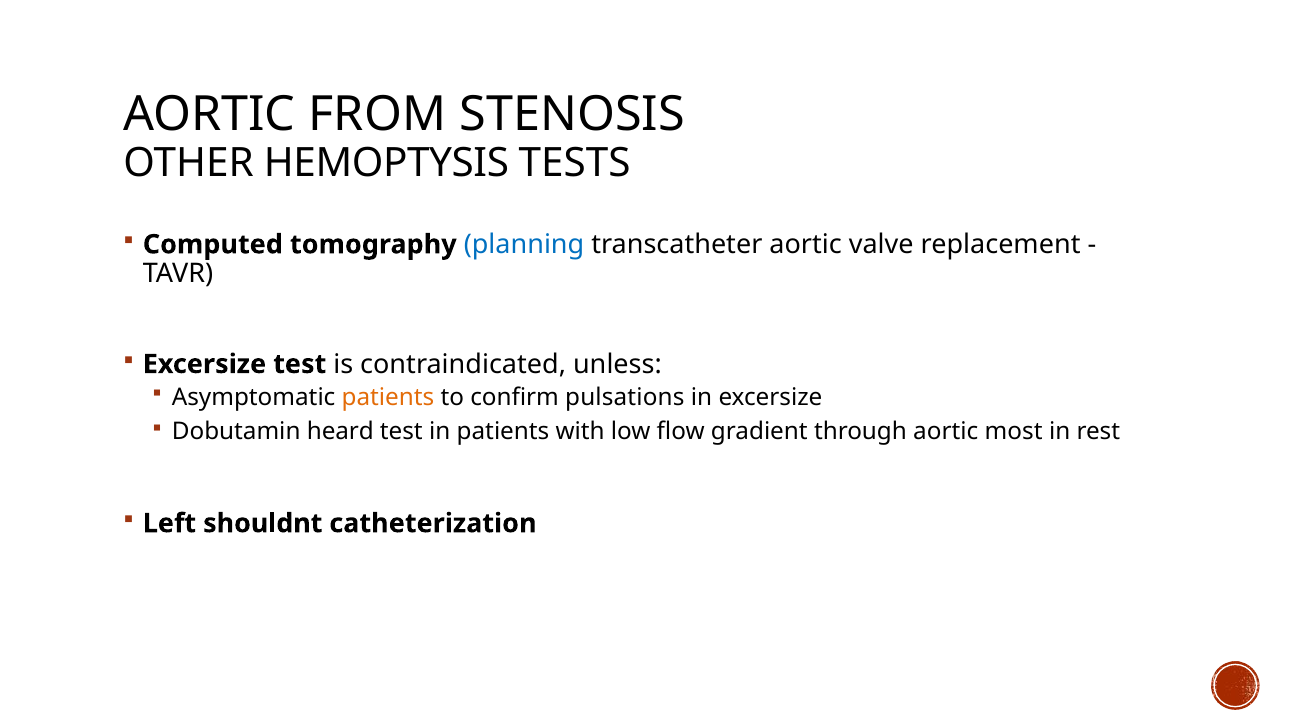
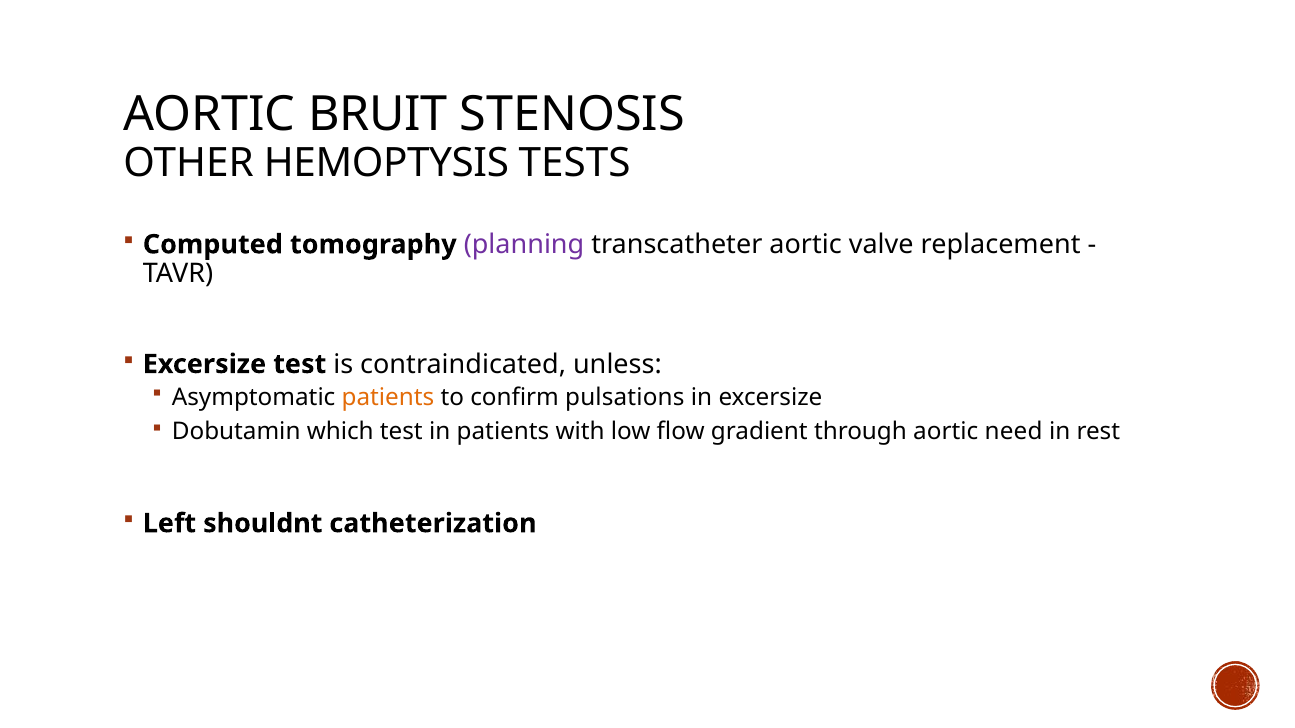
FROM: FROM -> BRUIT (378, 115)
planning colour: blue -> purple (524, 245)
heard: heard -> which (340, 432)
most: most -> need (1014, 432)
